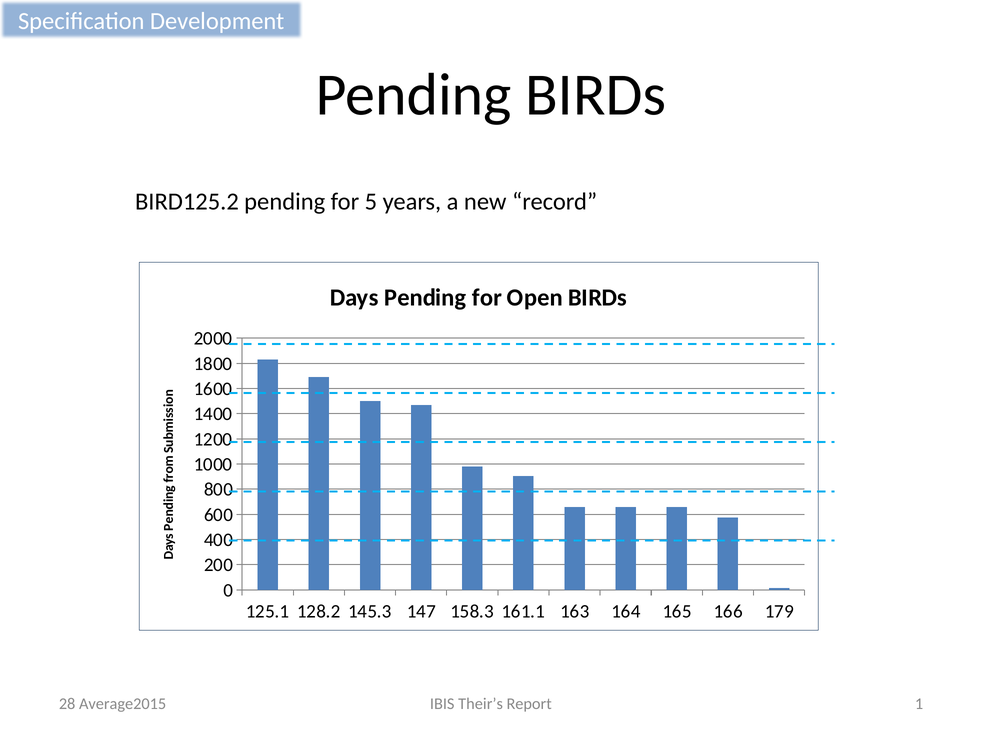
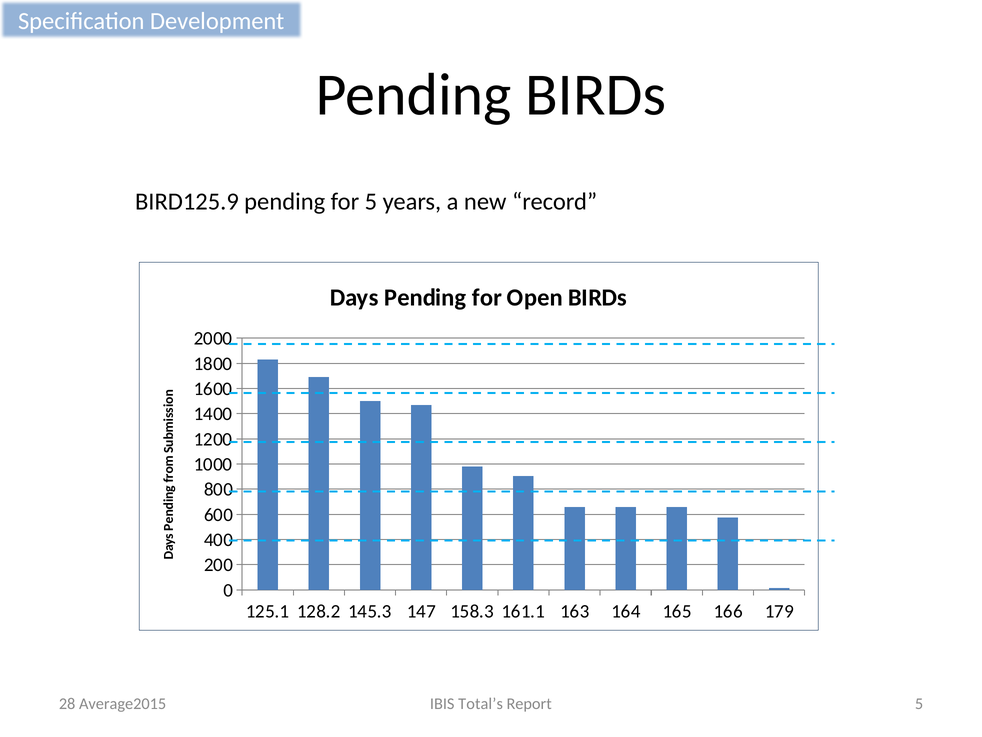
BIRD125.2: BIRD125.2 -> BIRD125.9 (187, 201)
Their’s: Their’s -> Total’s (481, 703)
Report 1: 1 -> 5 (919, 703)
